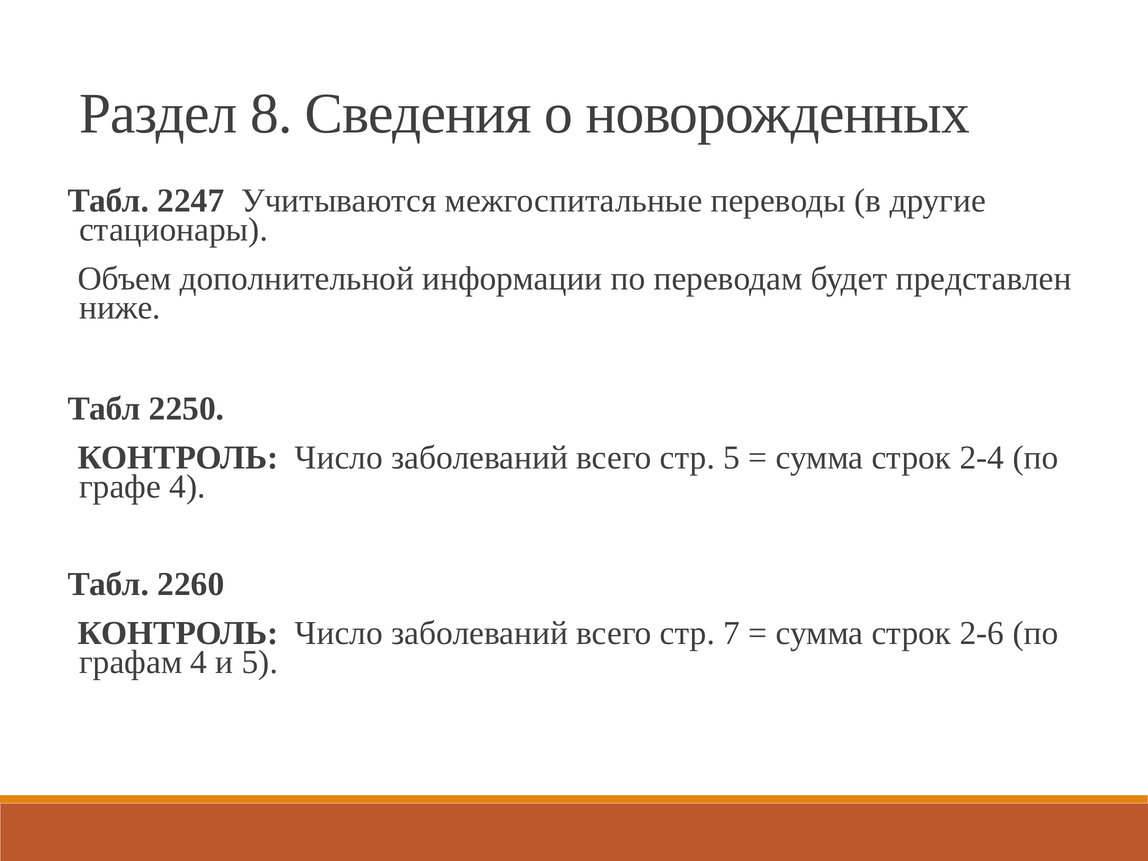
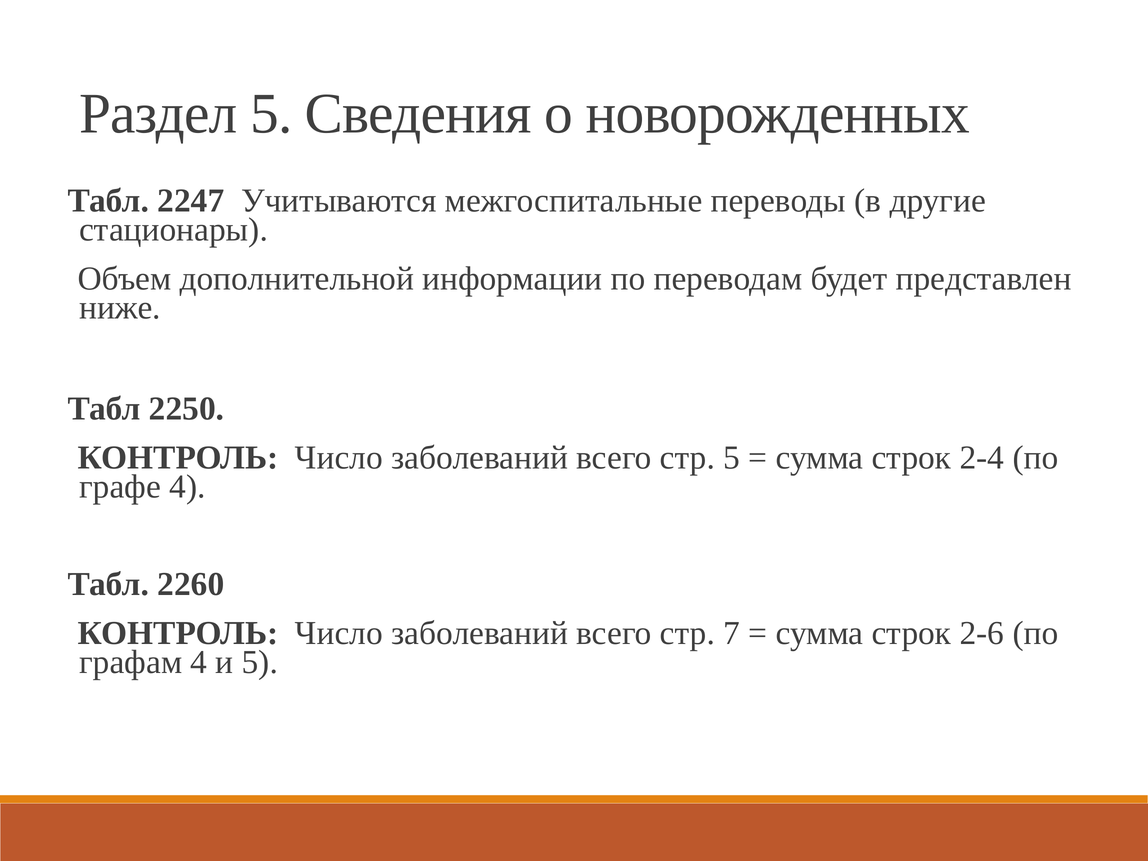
Раздел 8: 8 -> 5 (271, 114)
